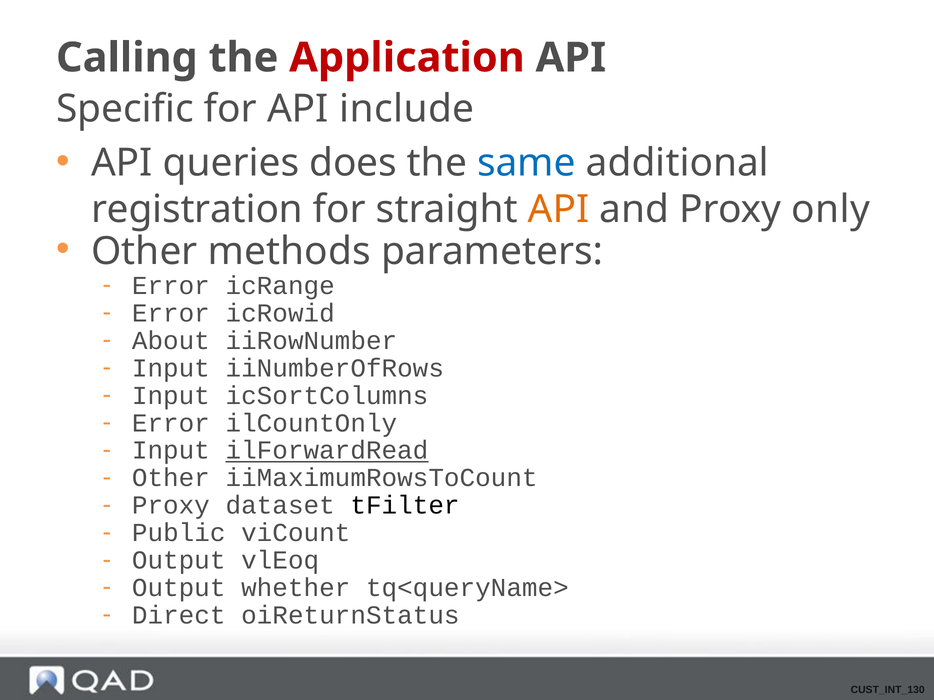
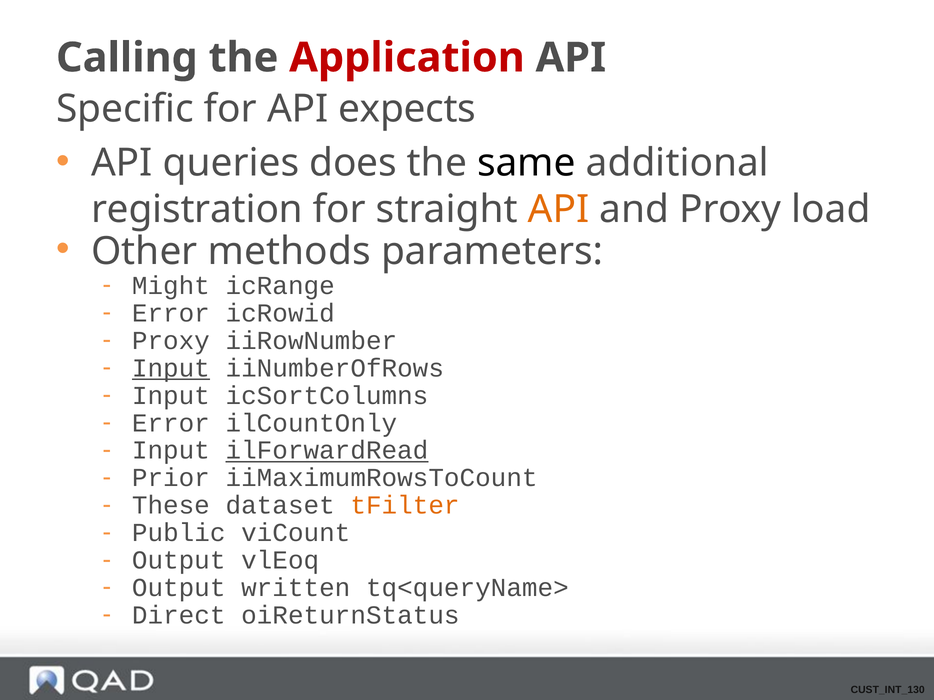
include: include -> expects (407, 109)
same colour: blue -> black (526, 163)
only: only -> load (831, 210)
Error: Error -> Might (171, 286)
About: About -> Proxy (171, 341)
Input underline: none -> present (171, 368)
Other: Other -> Prior (171, 478)
Proxy: Proxy -> These (171, 506)
tFilter colour: black -> orange (405, 506)
whether: whether -> written (296, 588)
